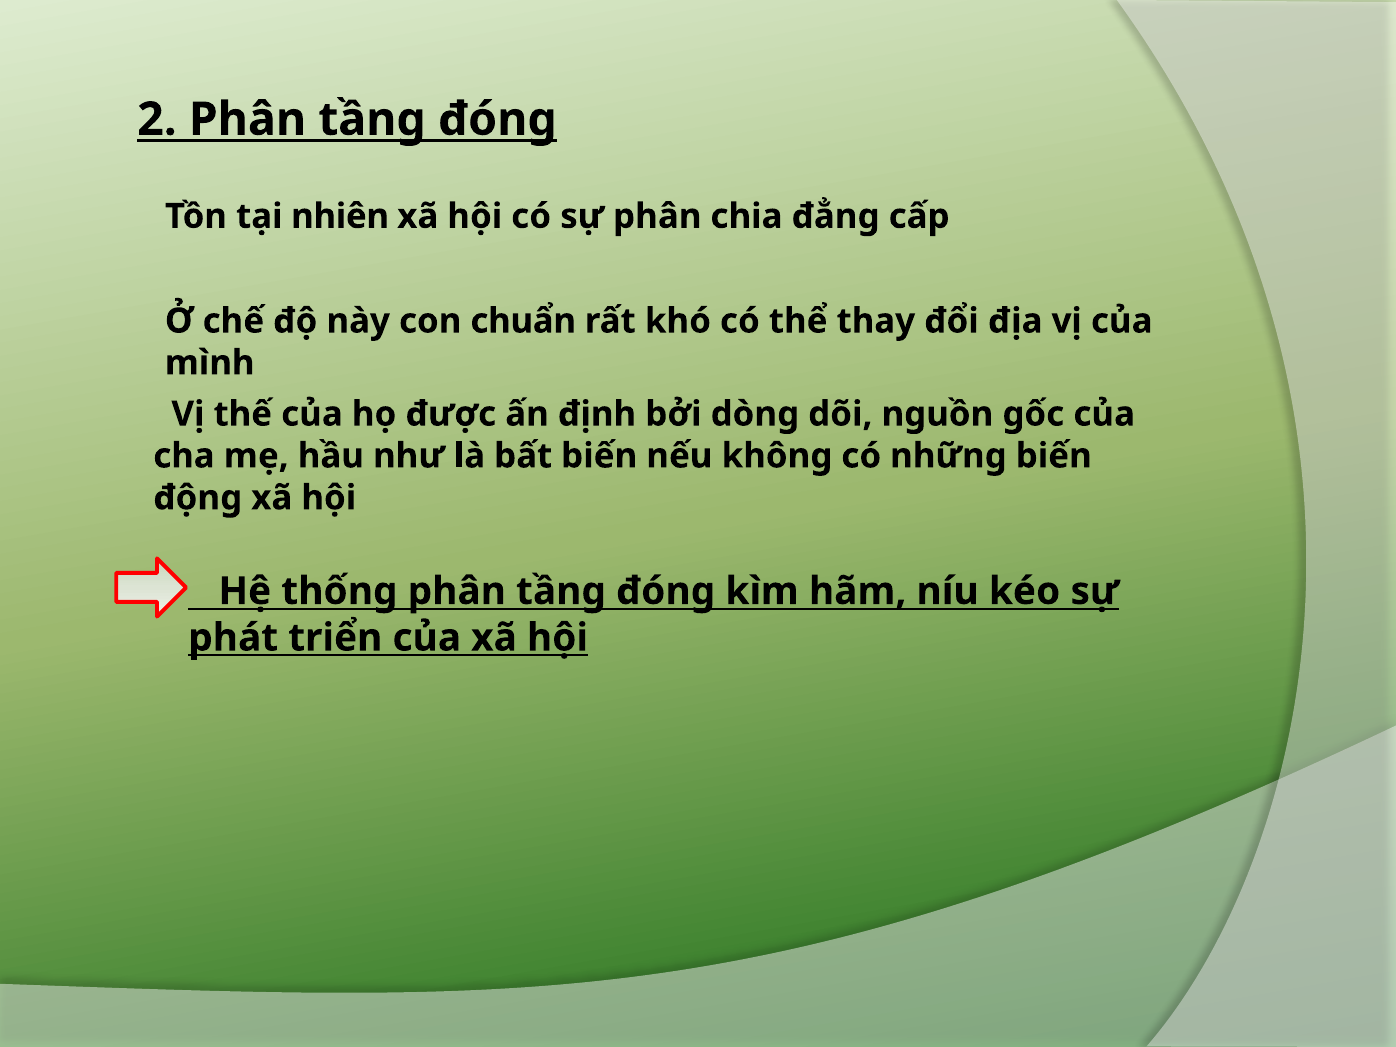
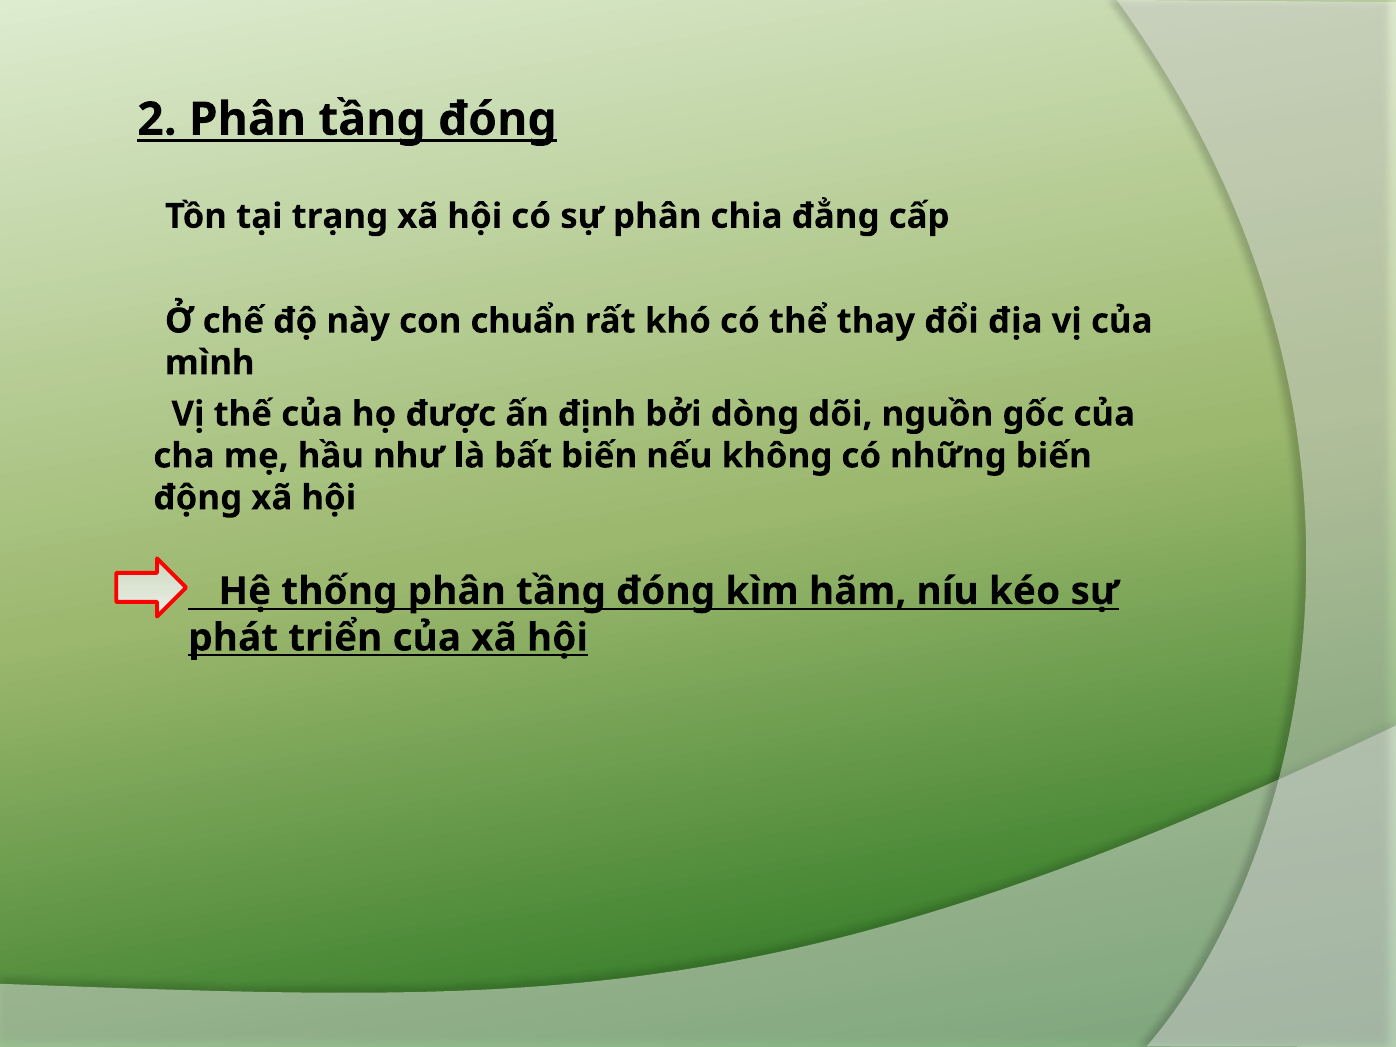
nhiên: nhiên -> trạng (340, 216)
